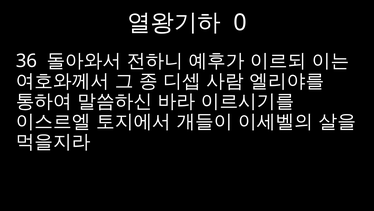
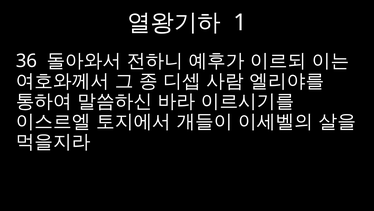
0: 0 -> 1 (240, 23)
